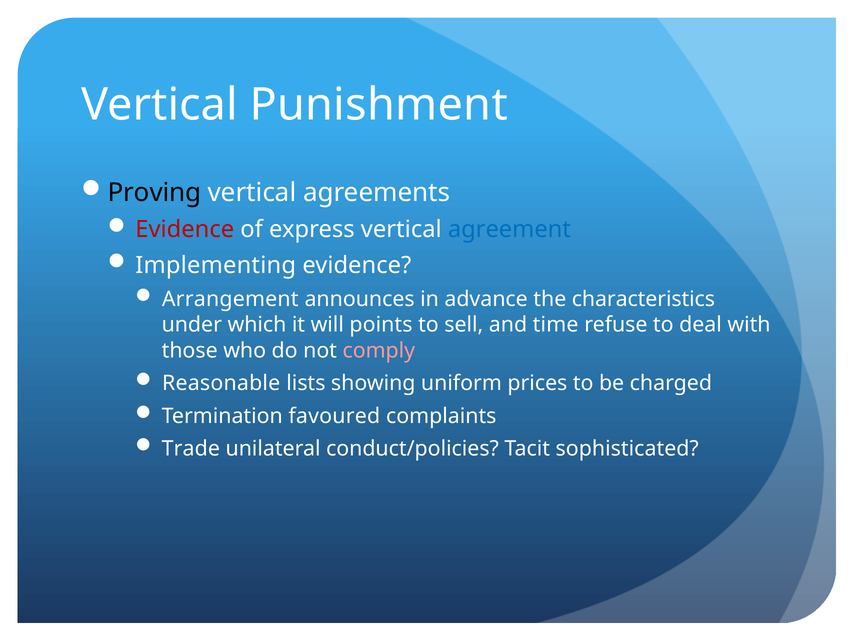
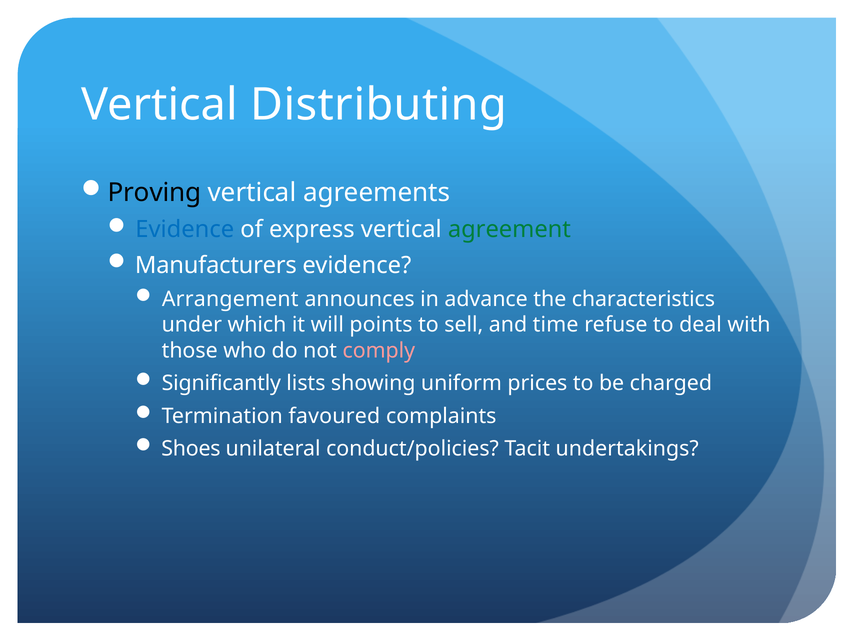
Punishment: Punishment -> Distributing (379, 105)
Evidence colour: red -> blue (185, 229)
agreement colour: blue -> green (509, 229)
Implementing: Implementing -> Manufacturers (216, 265)
Reasonable: Reasonable -> Significantly (221, 383)
Trade: Trade -> Shoes (191, 449)
sophisticated: sophisticated -> undertakings (627, 449)
